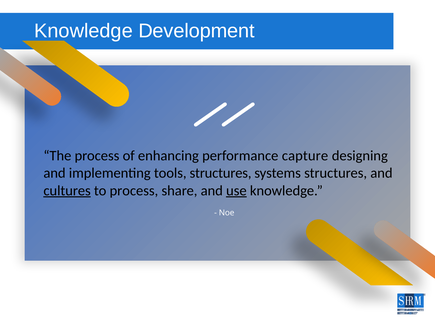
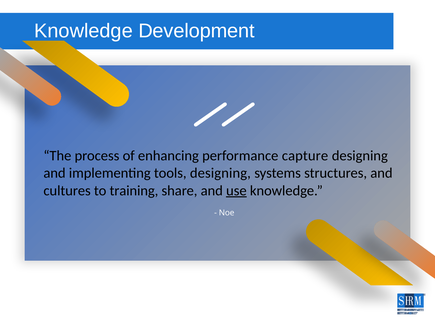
tools structures: structures -> designing (220, 173)
cultures underline: present -> none (67, 191)
to process: process -> training (134, 191)
